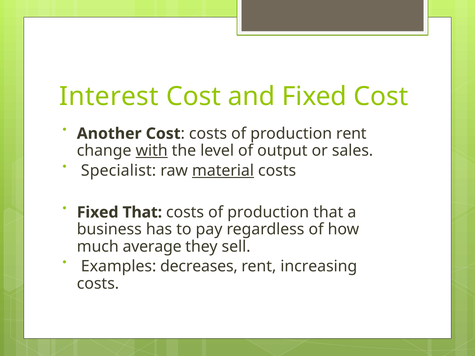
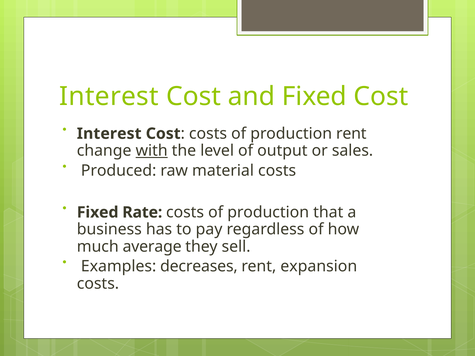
Another: Another -> Interest (109, 134)
Specialist: Specialist -> Produced (119, 171)
material underline: present -> none (223, 171)
Fixed That: That -> Rate (142, 213)
increasing: increasing -> expansion (319, 267)
